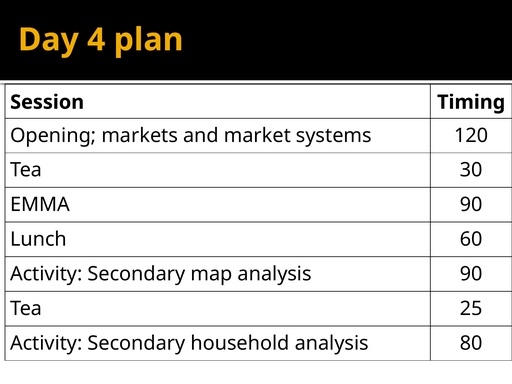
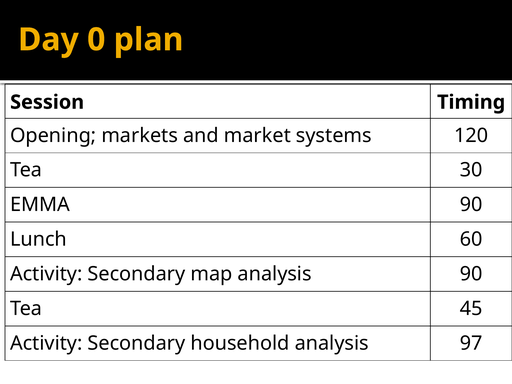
4: 4 -> 0 (96, 40)
25: 25 -> 45 (471, 308)
80: 80 -> 97 (471, 343)
